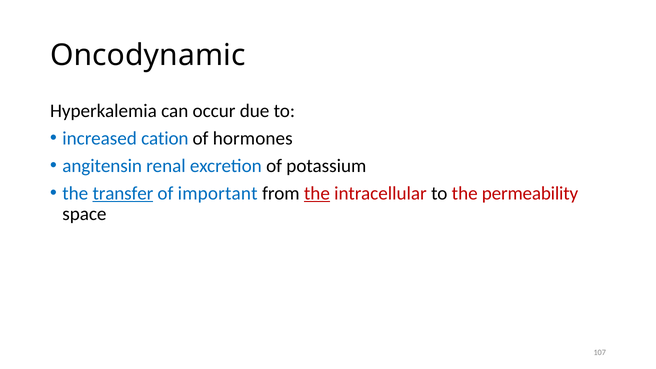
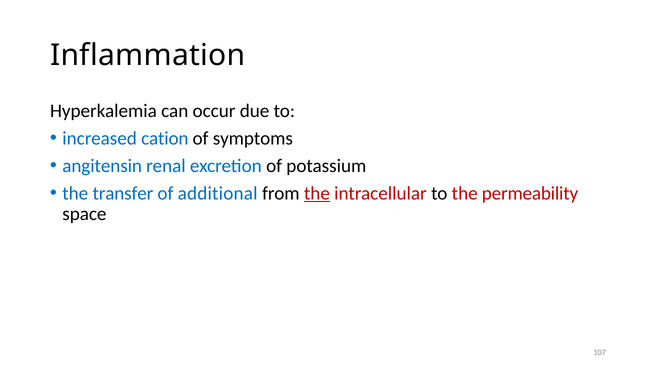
Oncodynamic: Oncodynamic -> Inflammation (148, 55)
hormones: hormones -> symptoms (253, 138)
transfer underline: present -> none (123, 193)
important: important -> additional (218, 193)
